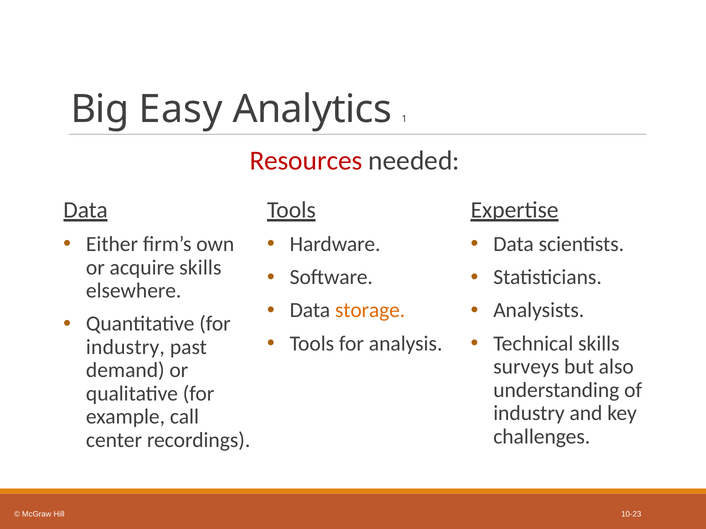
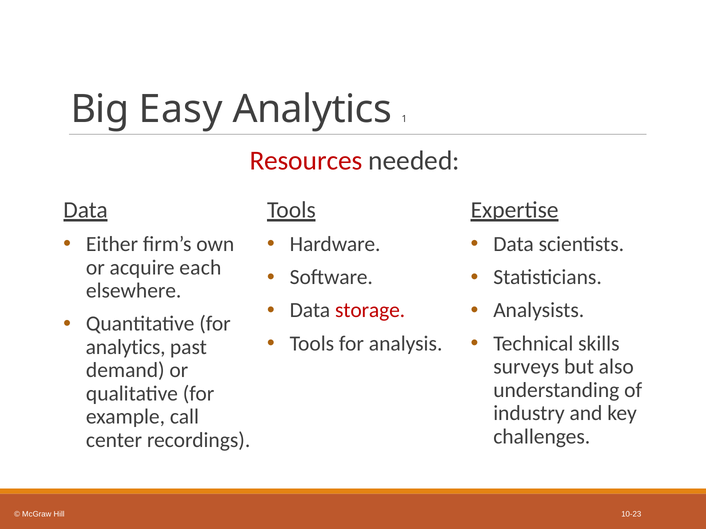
acquire skills: skills -> each (200, 268)
storage colour: orange -> red (370, 311)
industry: industry -> analytics (126, 347)
